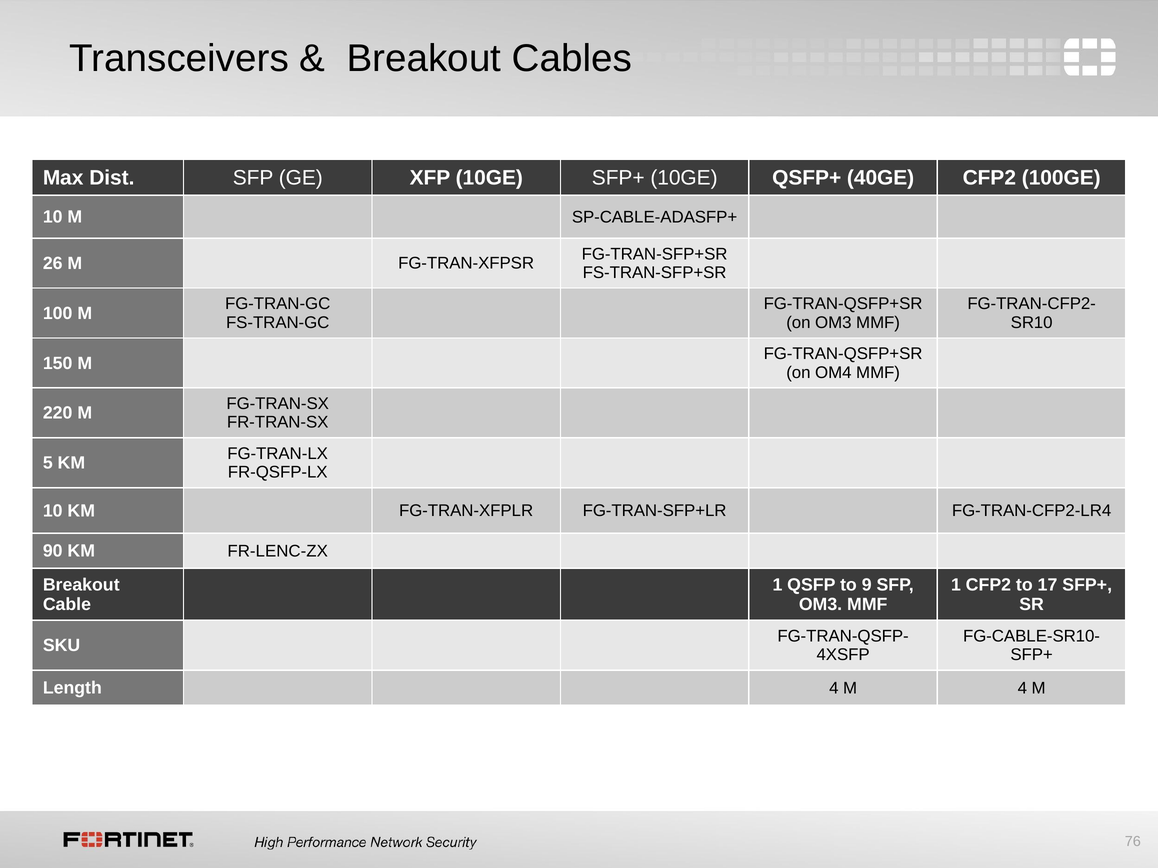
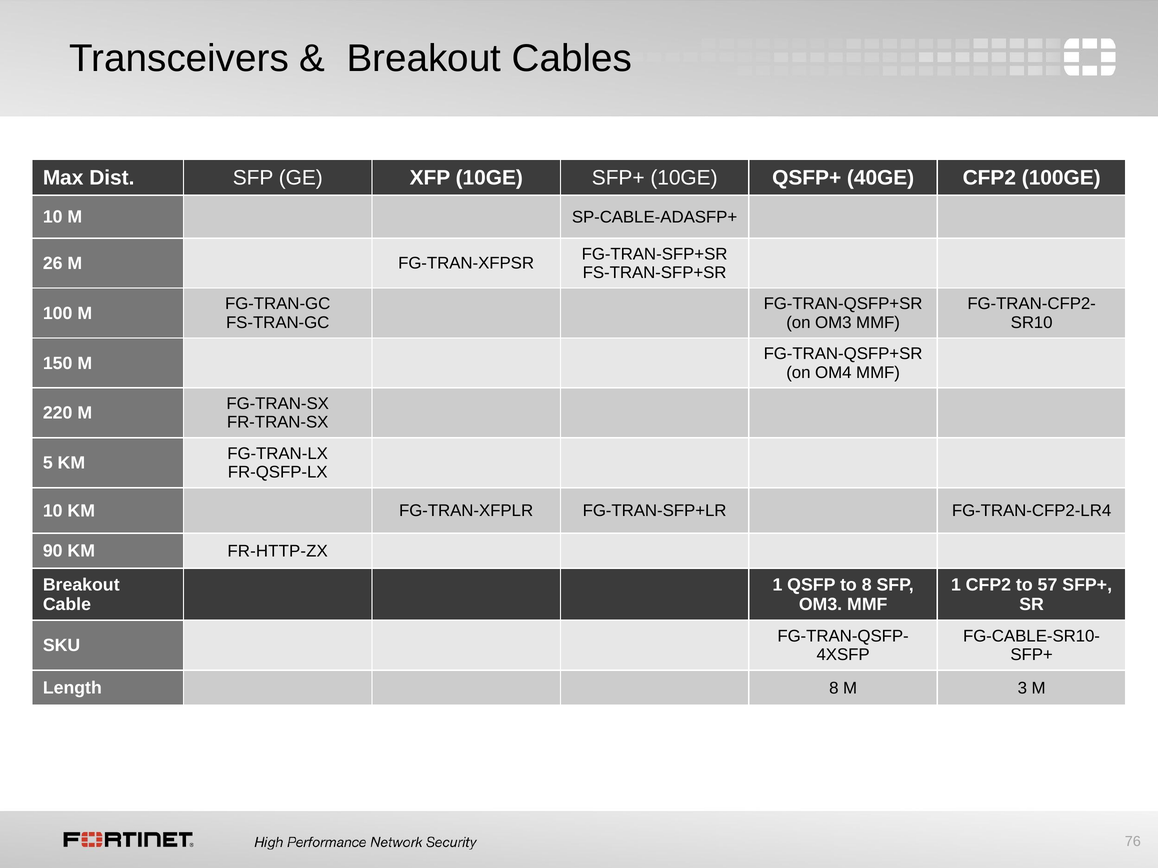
FR-LENC-ZX: FR-LENC-ZX -> FR-HTTP-ZX (278, 551)
to 9: 9 -> 8 (867, 585)
17: 17 -> 57 (1047, 585)
Length 4: 4 -> 8 (834, 688)
M 4: 4 -> 3 (1022, 688)
